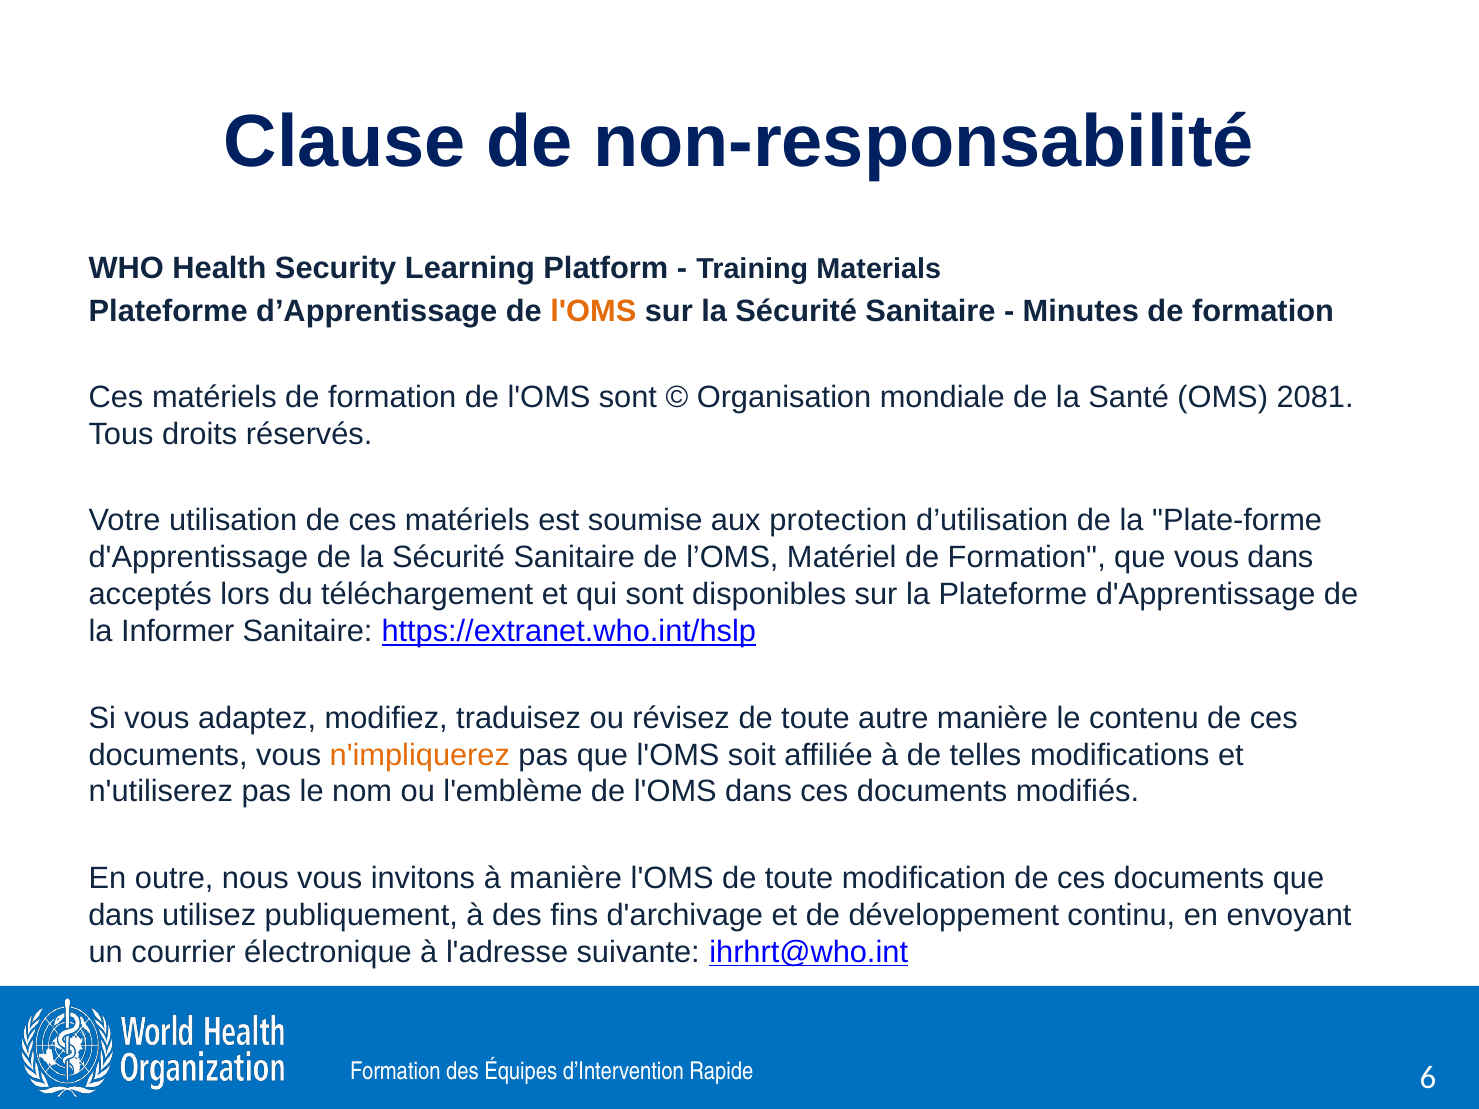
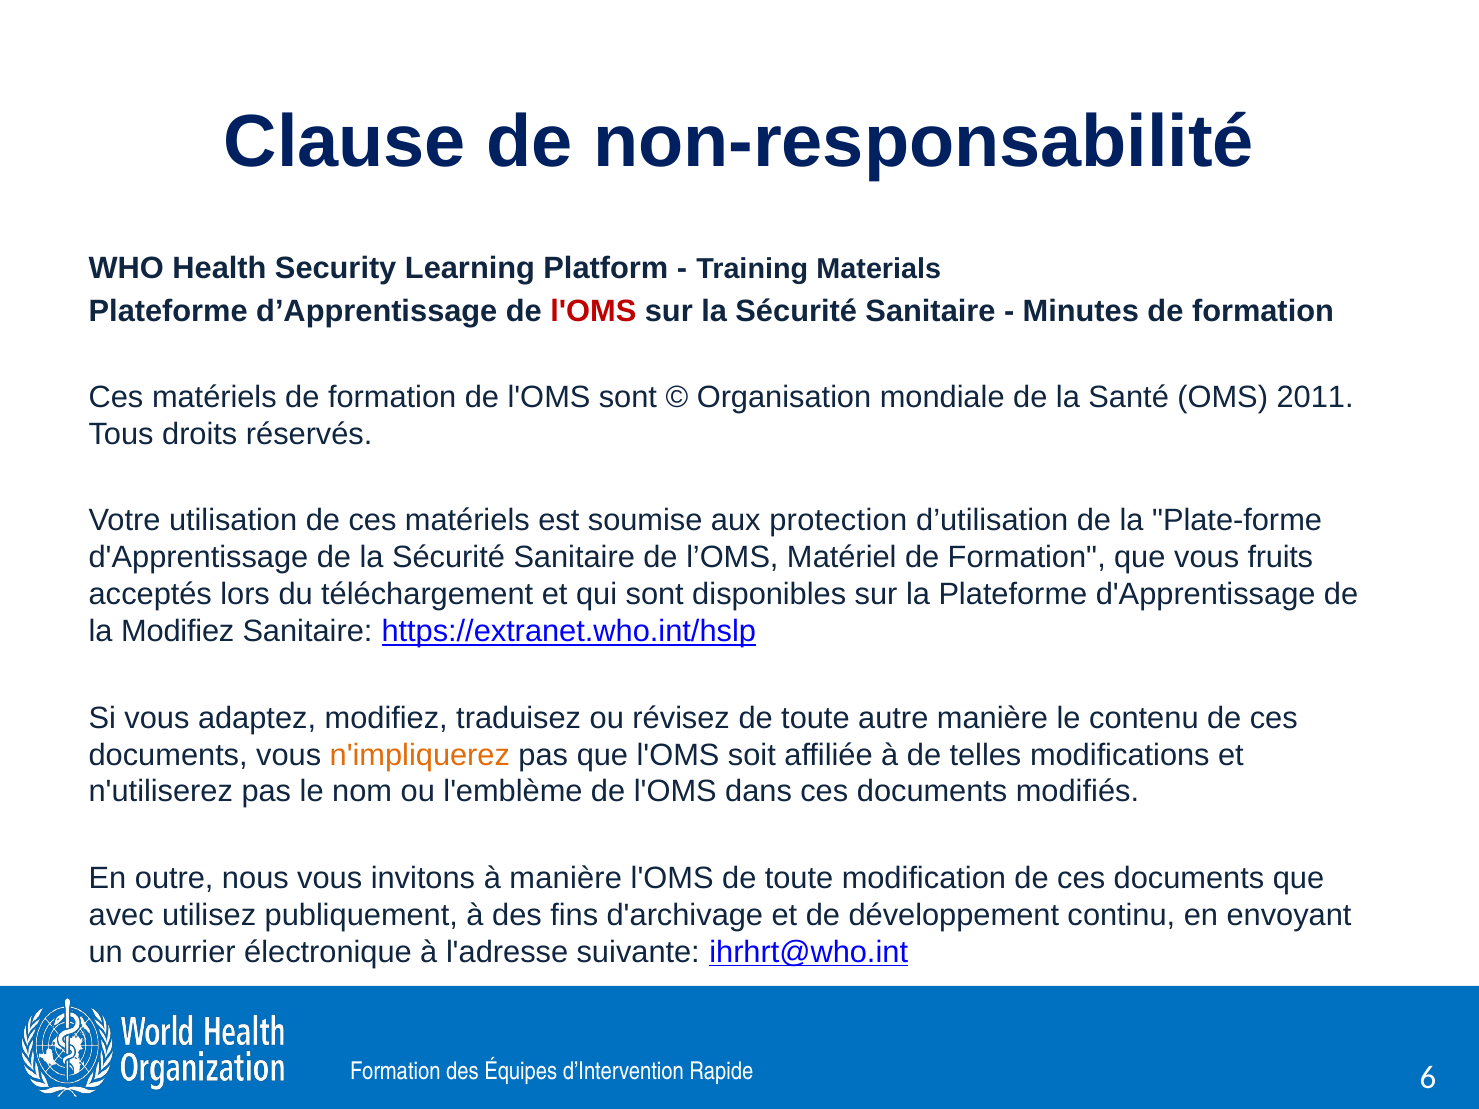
l'OMS colour: orange -> red (593, 311)
2081: 2081 -> 2011 (1315, 398)
vous dans: dans -> fruits (1280, 558)
la Informer: Informer -> Modifiez (178, 632)
dans: dans -> avec (121, 915)
